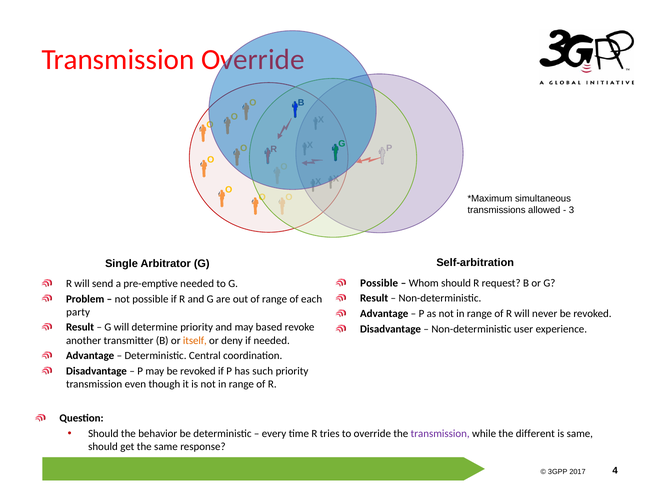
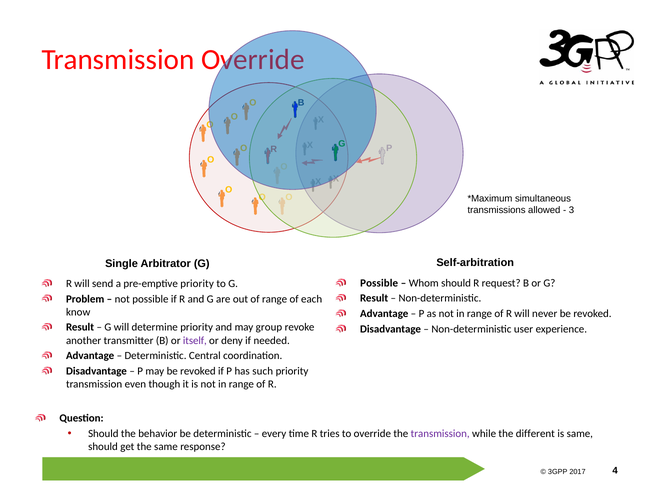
pre-emptive needed: needed -> priority (197, 284)
party: party -> know (78, 312)
based: based -> group (269, 327)
itself colour: orange -> purple (195, 340)
